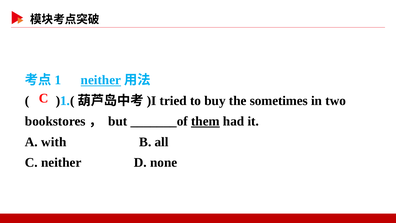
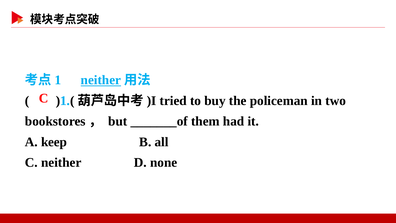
sometimes: sometimes -> policeman (279, 101)
them underline: present -> none (205, 121)
with: with -> keep (54, 142)
